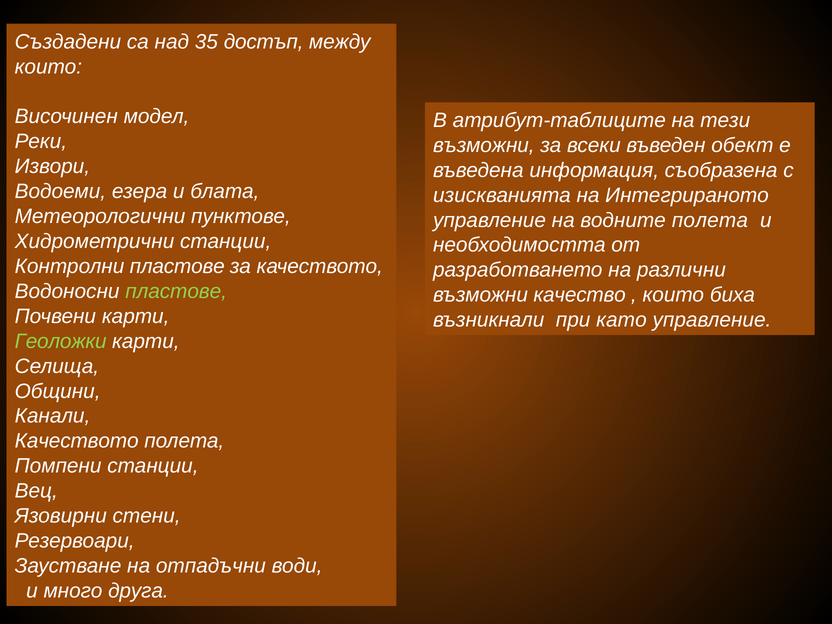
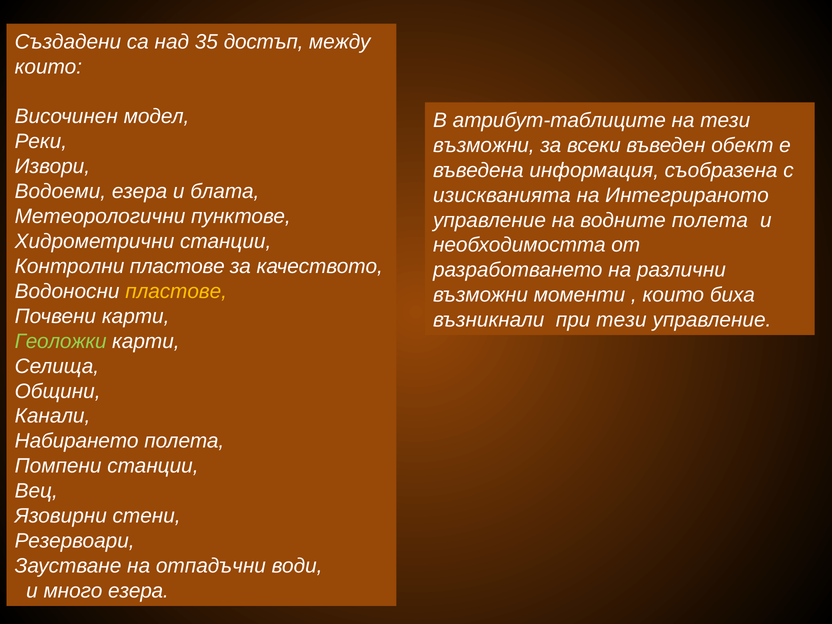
пластове colour: light green -> yellow (176, 291)
качество: качество -> моменти (580, 295)
при като: като -> тези (621, 320)
Качеството: Качеството -> Набирането (77, 441)
много друга: друга -> езера (138, 591)
